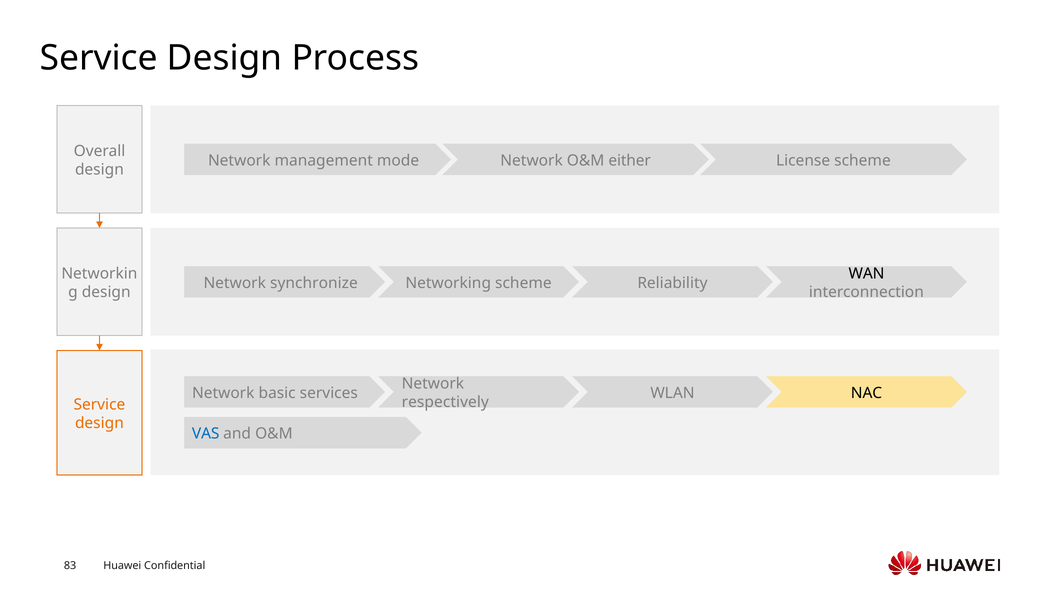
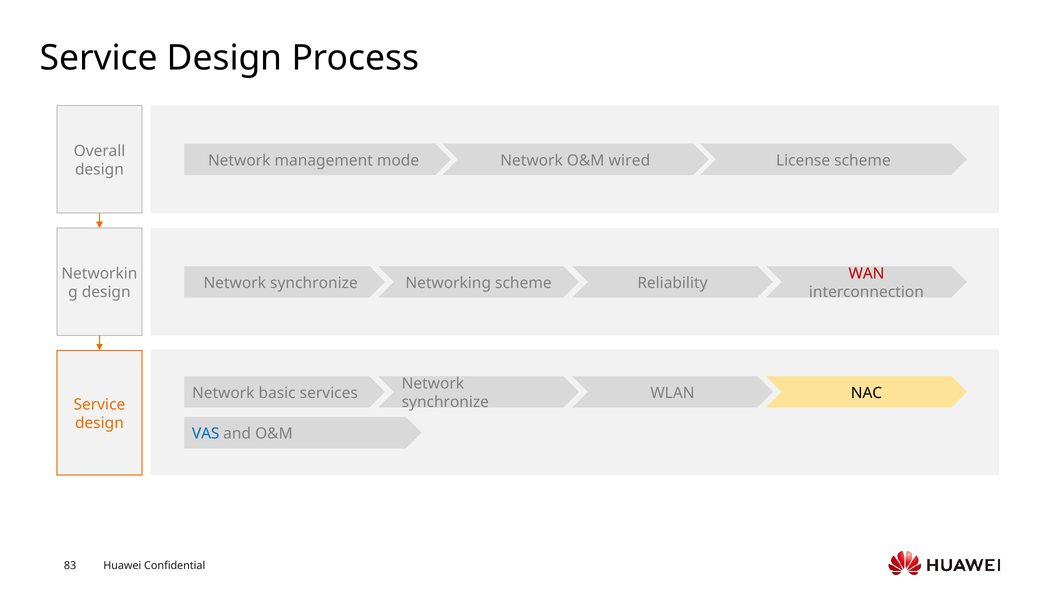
either: either -> wired (629, 160)
WAN colour: black -> red (867, 274)
respectively: respectively -> synchronize (445, 402)
